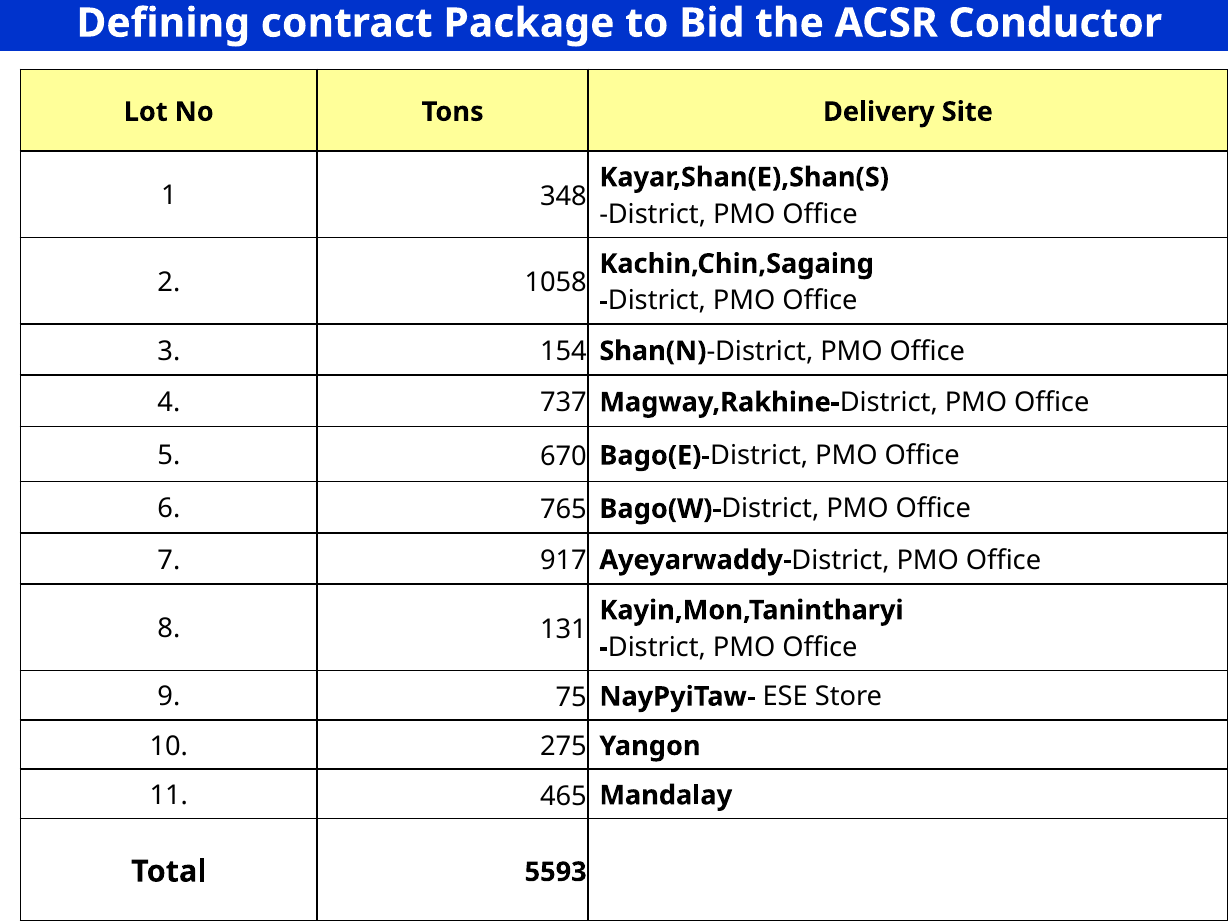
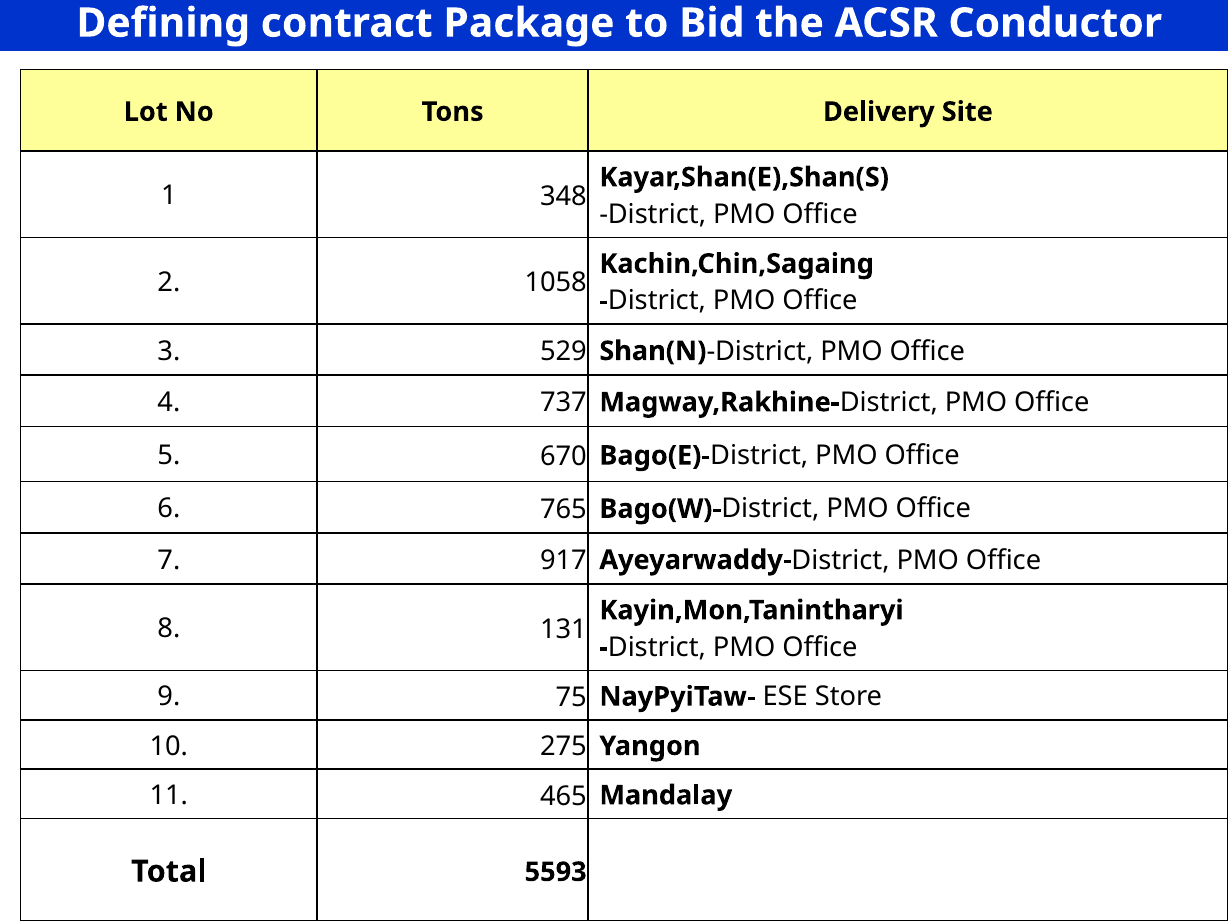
154: 154 -> 529 (563, 352)
